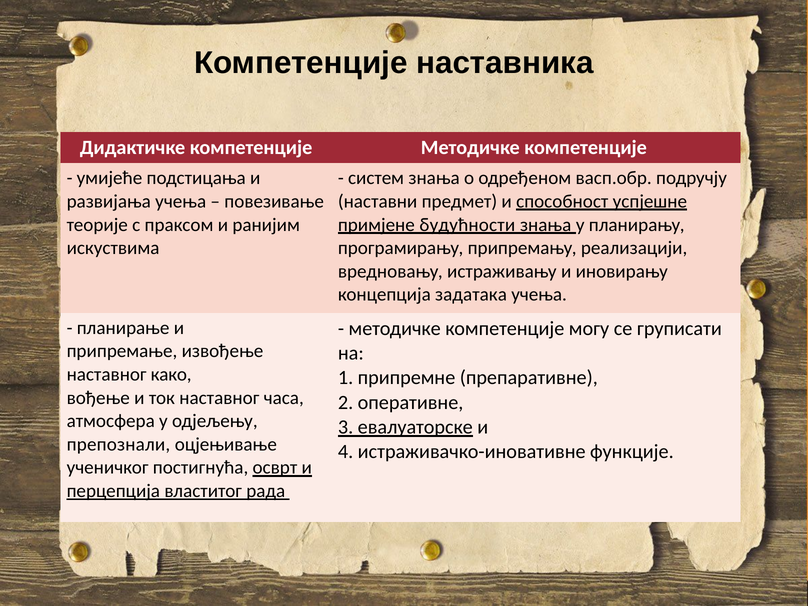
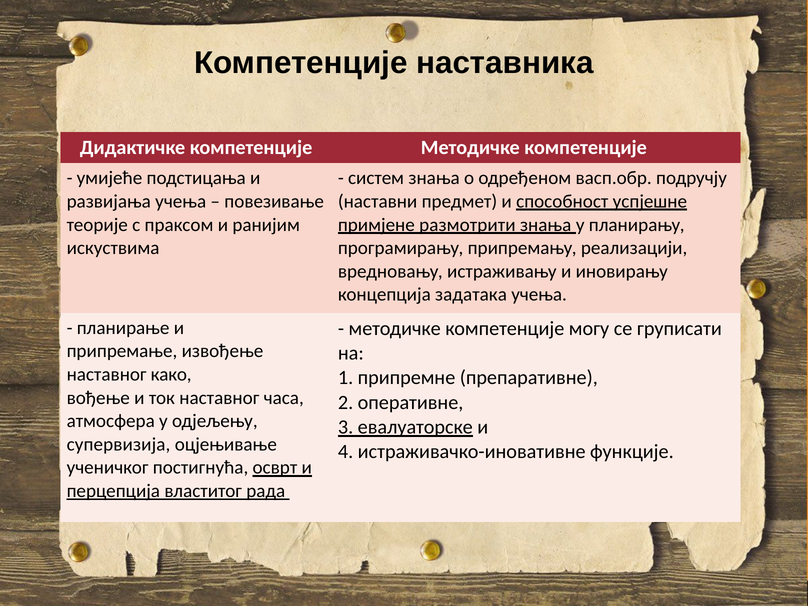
будућности: будућности -> размотрити (467, 225)
препознали: препознали -> супервизија (118, 444)
